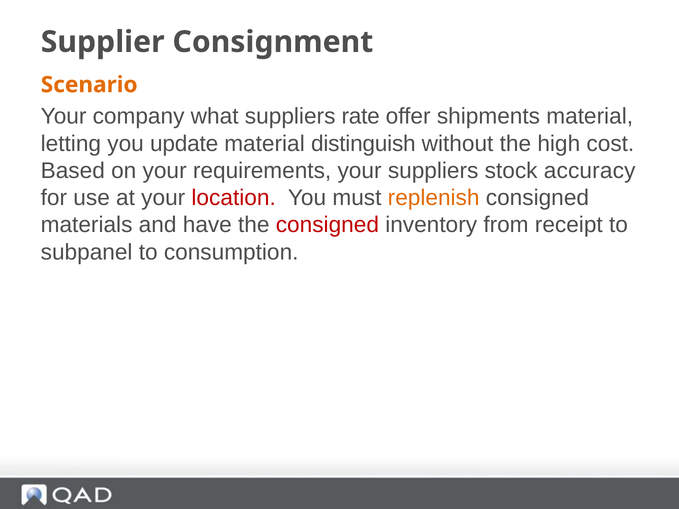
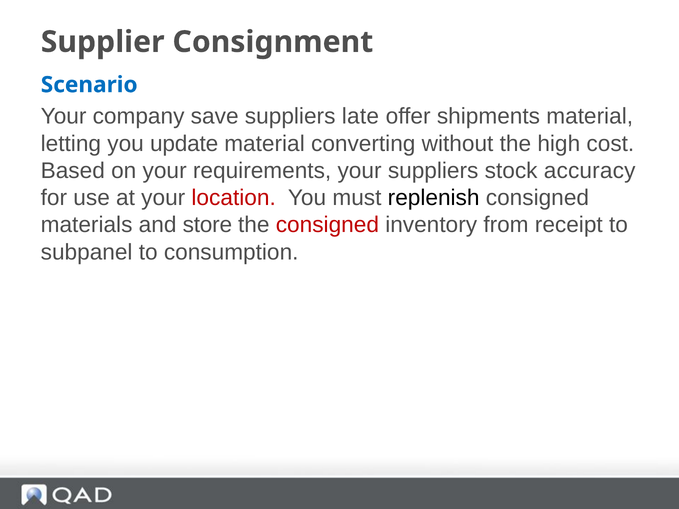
Scenario colour: orange -> blue (89, 85)
what: what -> save (215, 116)
rate: rate -> late (360, 116)
distinguish: distinguish -> converting (363, 144)
replenish colour: orange -> black (434, 198)
have: have -> store (207, 225)
